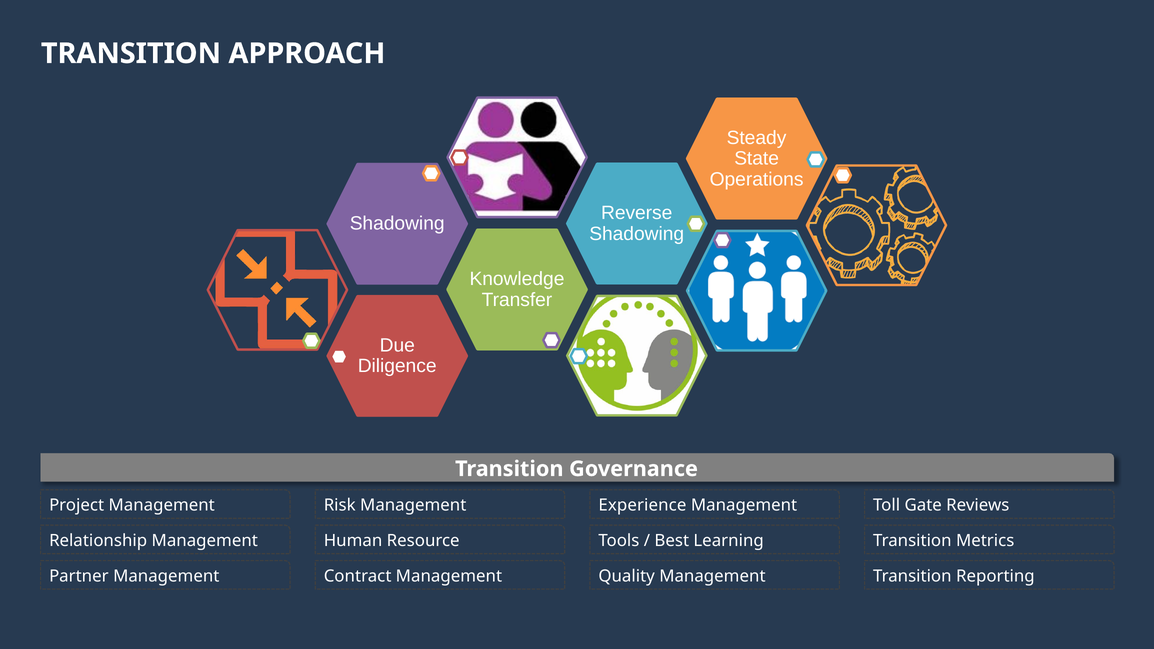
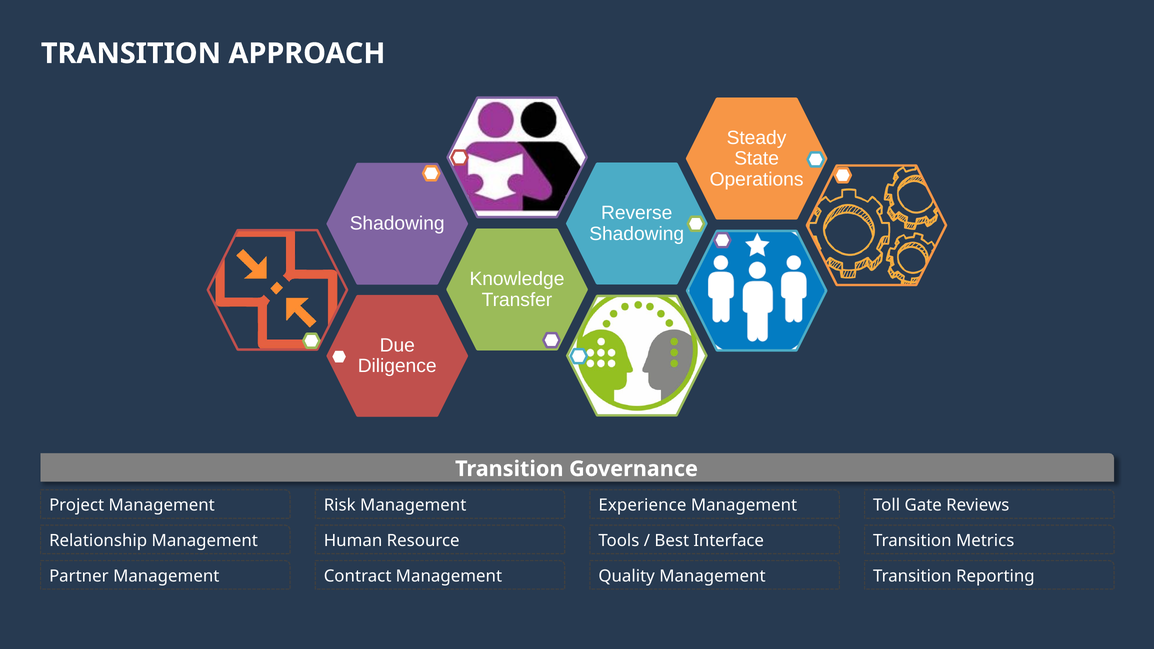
Learning: Learning -> Interface (729, 541)
